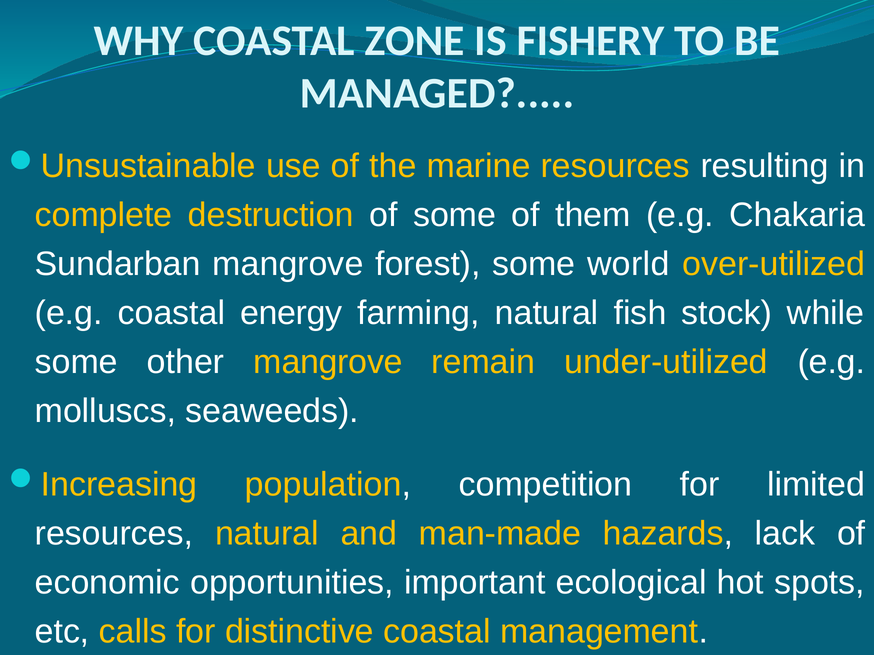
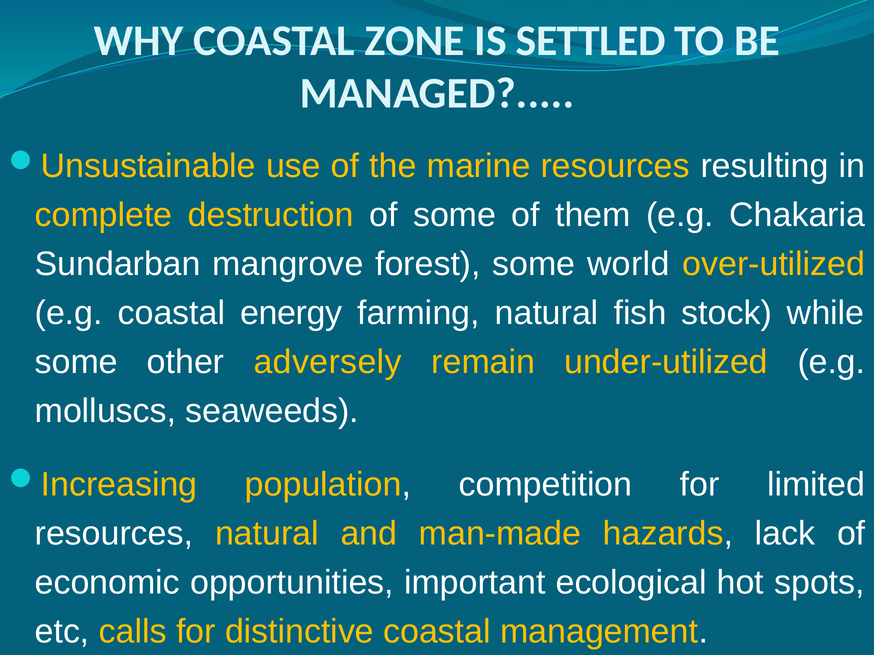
FISHERY: FISHERY -> SETTLED (591, 41)
other mangrove: mangrove -> adversely (328, 362)
